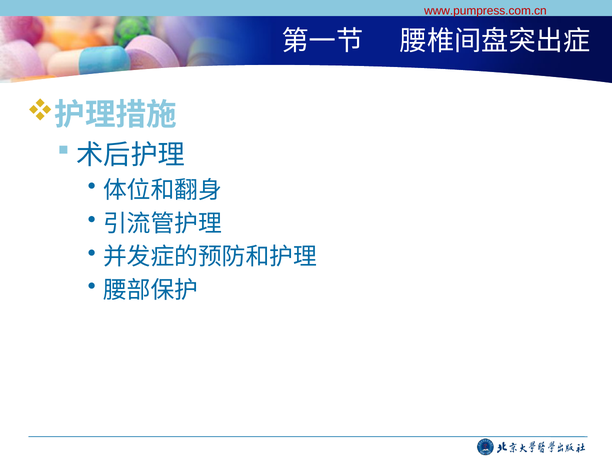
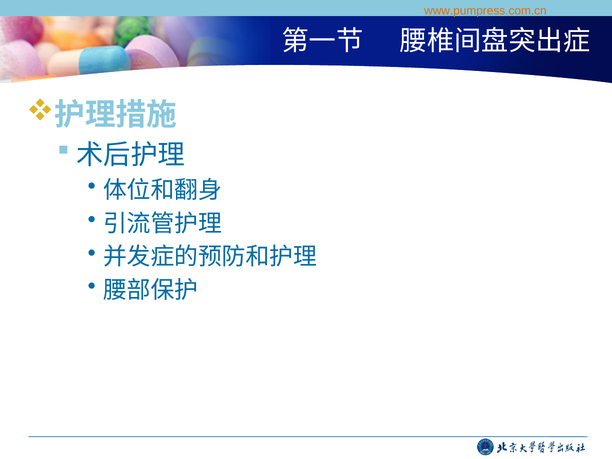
www.pumpress.com.cn colour: red -> orange (485, 11)
